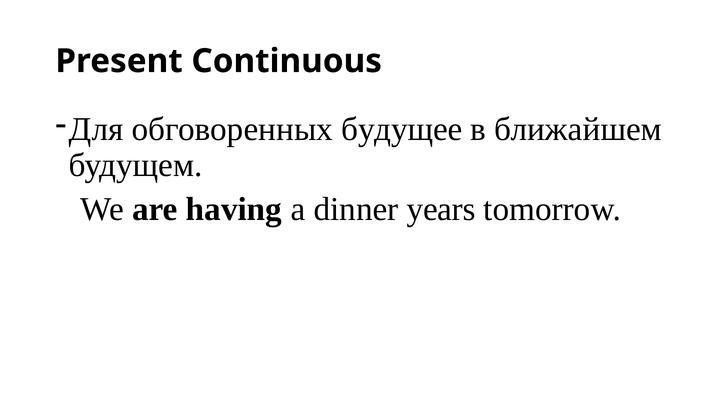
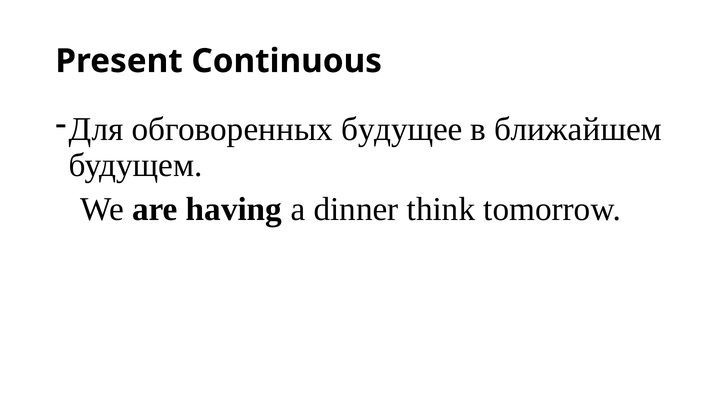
years: years -> think (441, 209)
